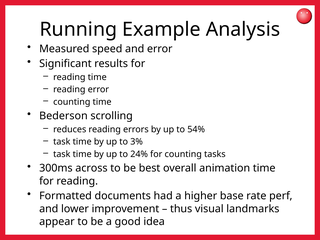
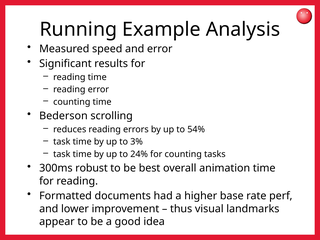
across: across -> robust (92, 168)
